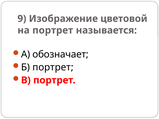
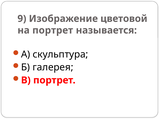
обозначает: обозначает -> скульптура (60, 54)
Б портрет: портрет -> галерея (53, 67)
